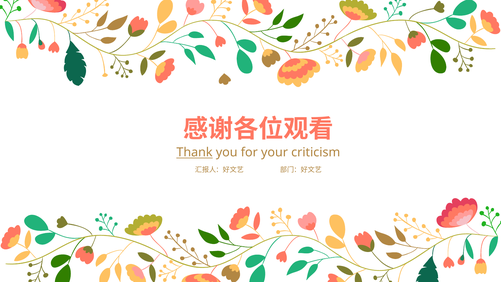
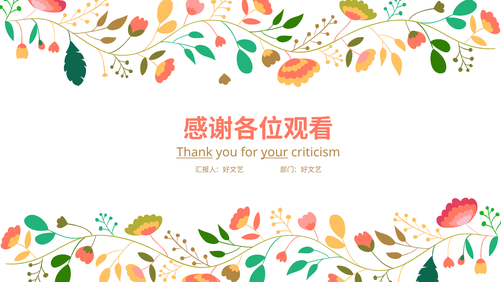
your underline: none -> present (274, 152)
